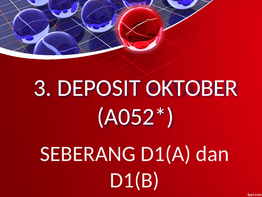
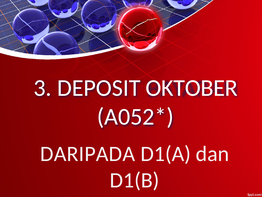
SEBERANG: SEBERANG -> DARIPADA (88, 154)
